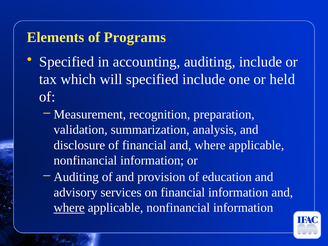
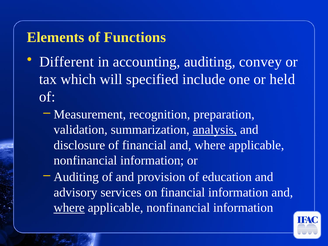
Programs: Programs -> Functions (135, 37)
Specified: Specified -> Different (67, 62)
auditing include: include -> convey (260, 62)
analysis underline: none -> present (215, 130)
